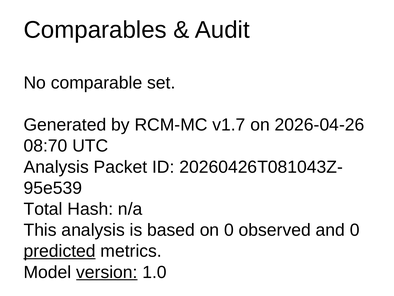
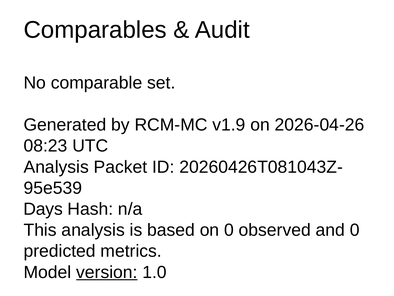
v1.7: v1.7 -> v1.9 (229, 125)
08:70: 08:70 -> 08:23 (45, 146)
Total: Total -> Days (43, 209)
predicted underline: present -> none (60, 251)
